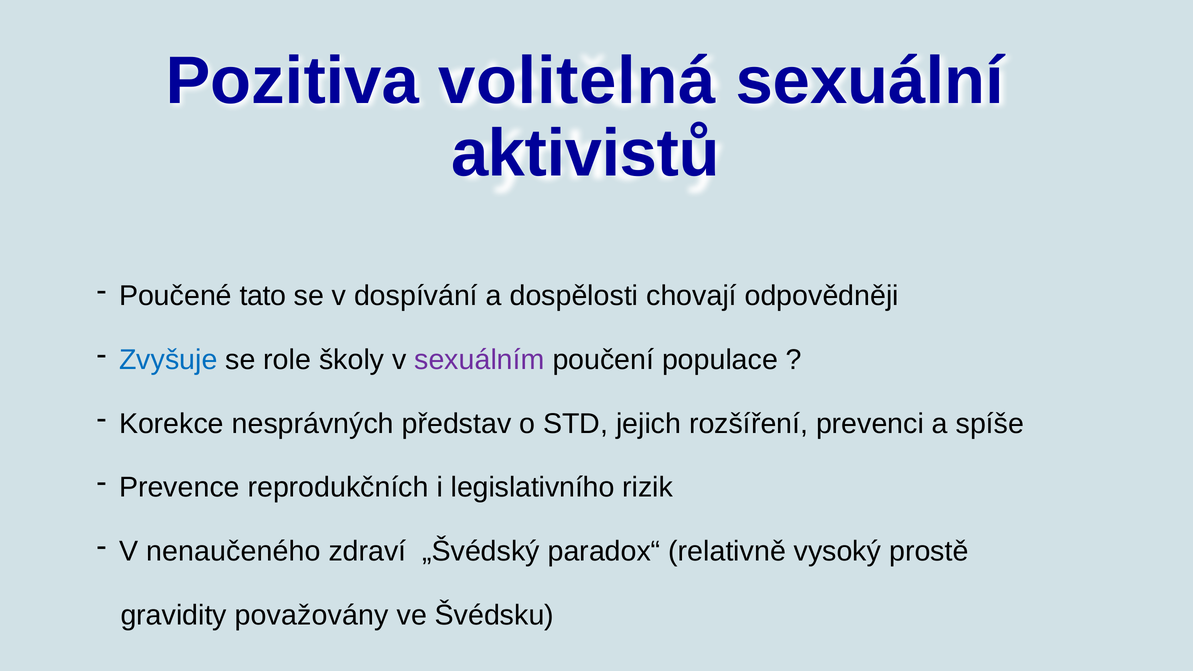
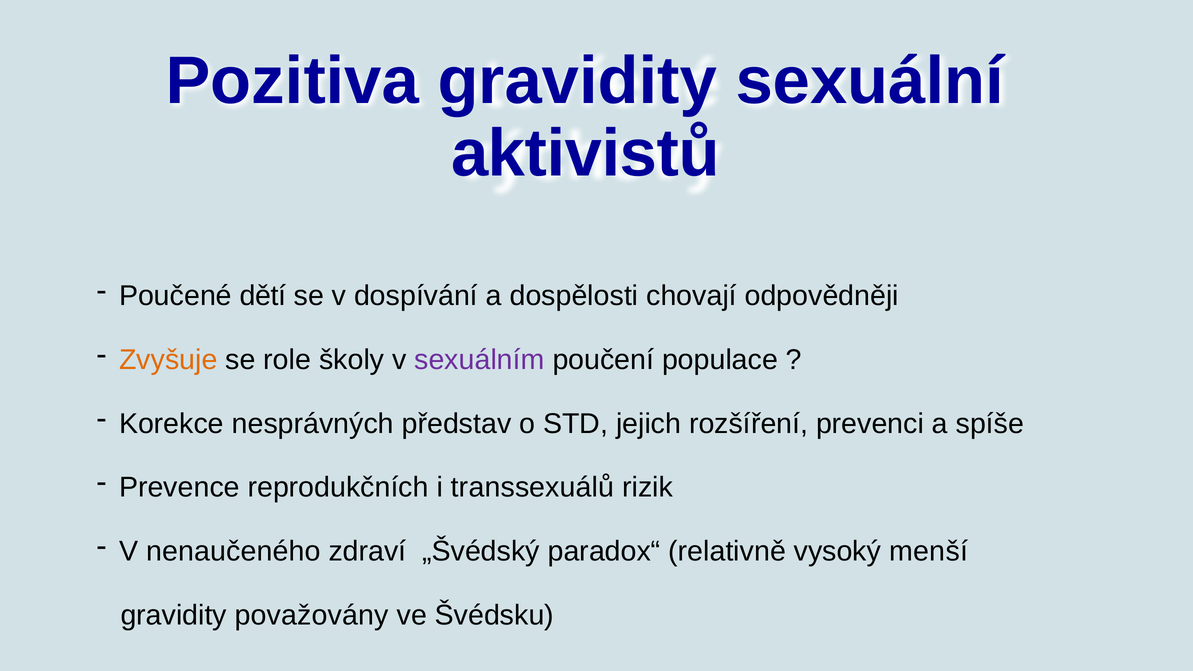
Pozitiva volitelná: volitelná -> gravidity (577, 81)
tato: tato -> dětí (263, 296)
Zvyšuje colour: blue -> orange (168, 360)
legislativního: legislativního -> transsexuálů (533, 488)
prostě: prostě -> menší (929, 551)
